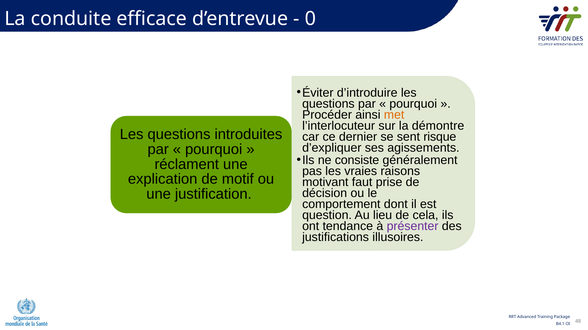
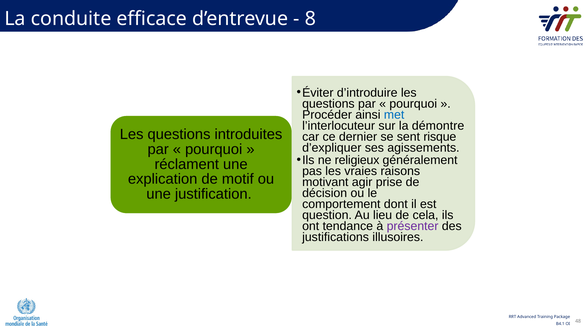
0: 0 -> 8 (310, 19)
met colour: orange -> blue (394, 115)
consiste: consiste -> religieux (357, 161)
faut: faut -> agir (362, 183)
